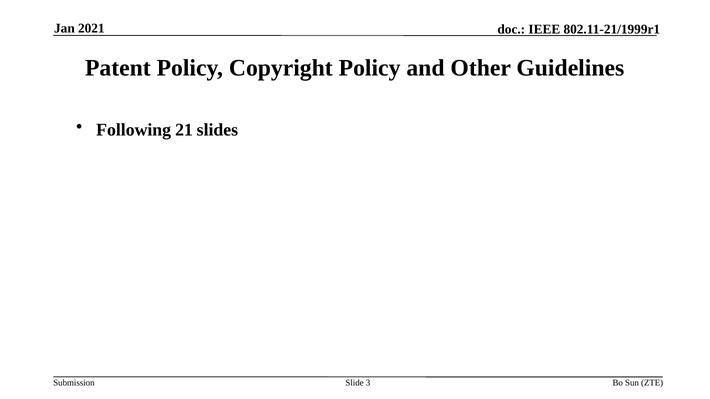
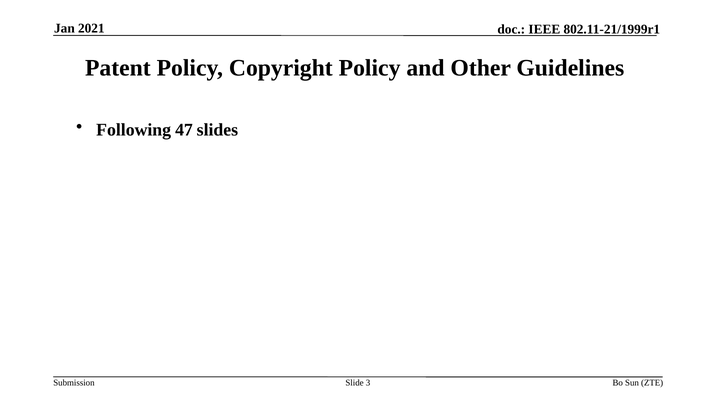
21: 21 -> 47 (184, 130)
